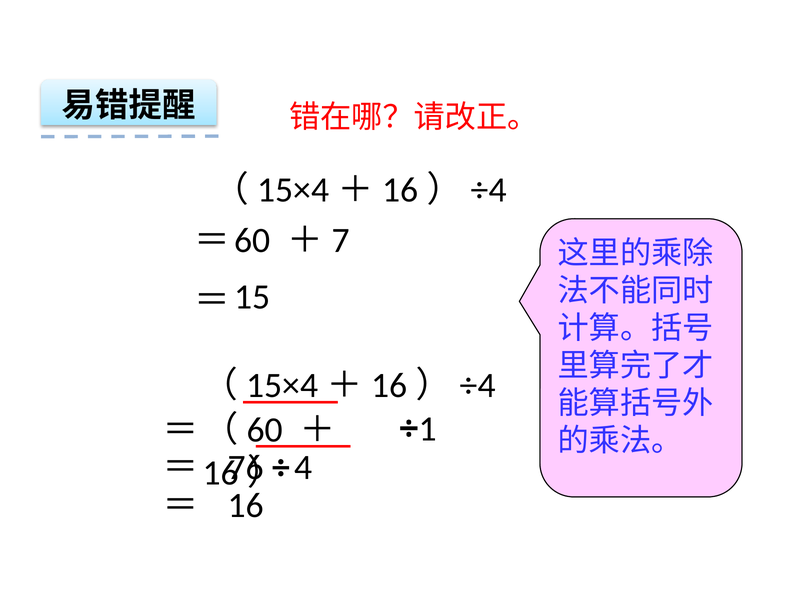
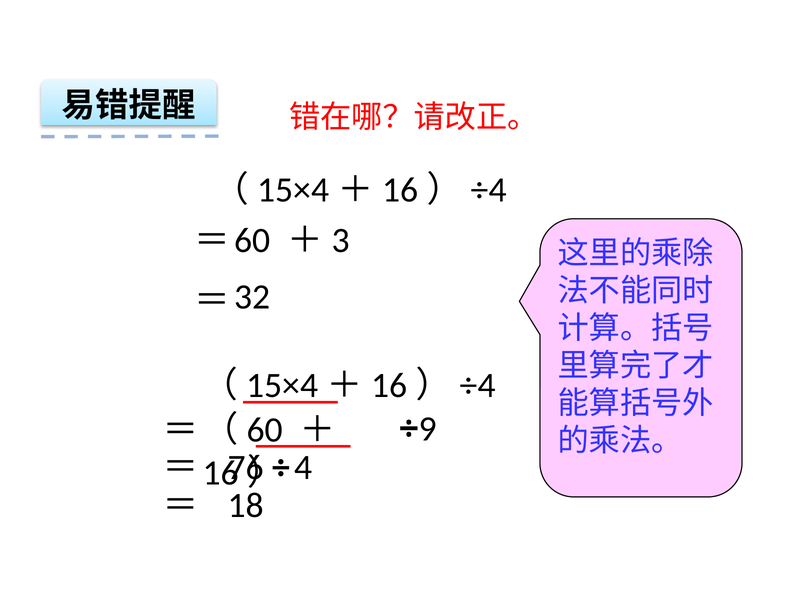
7: 7 -> 3 (341, 240)
15: 15 -> 32 (252, 297)
1: 1 -> 9 (428, 429)
16: 16 -> 18 (246, 505)
